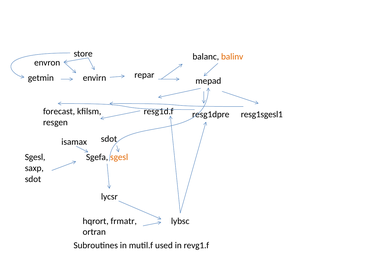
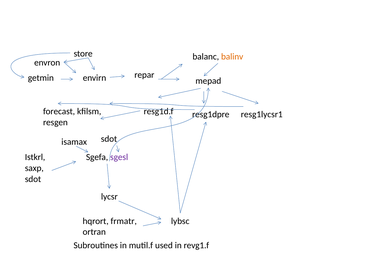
resg1sgesl1: resg1sgesl1 -> resg1lycsr1 (262, 114)
Sgesl: Sgesl -> Istkrl (35, 157)
sgesl colour: orange -> purple (119, 157)
